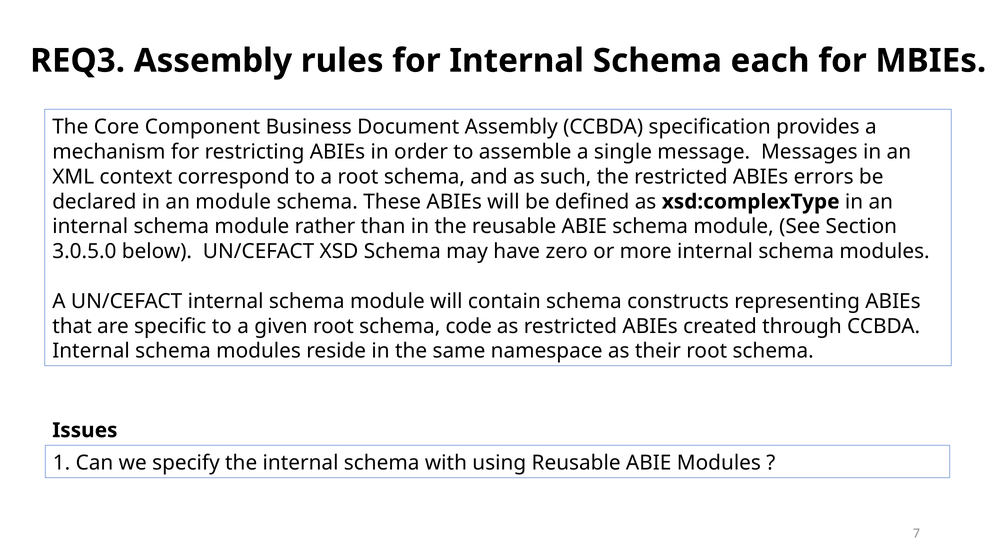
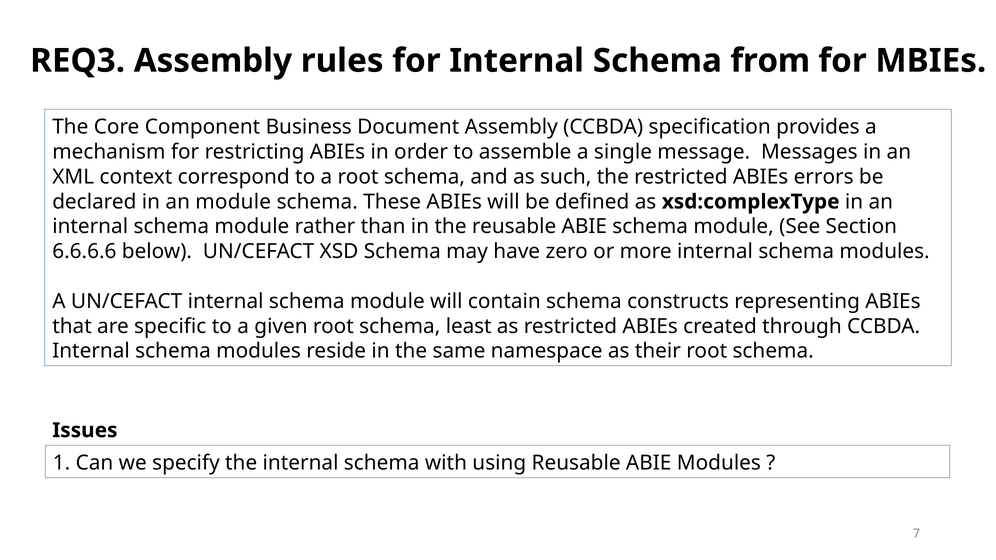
each: each -> from (770, 61)
3.0.5.0: 3.0.5.0 -> 6.6.6.6 (84, 252)
code: code -> least (469, 326)
